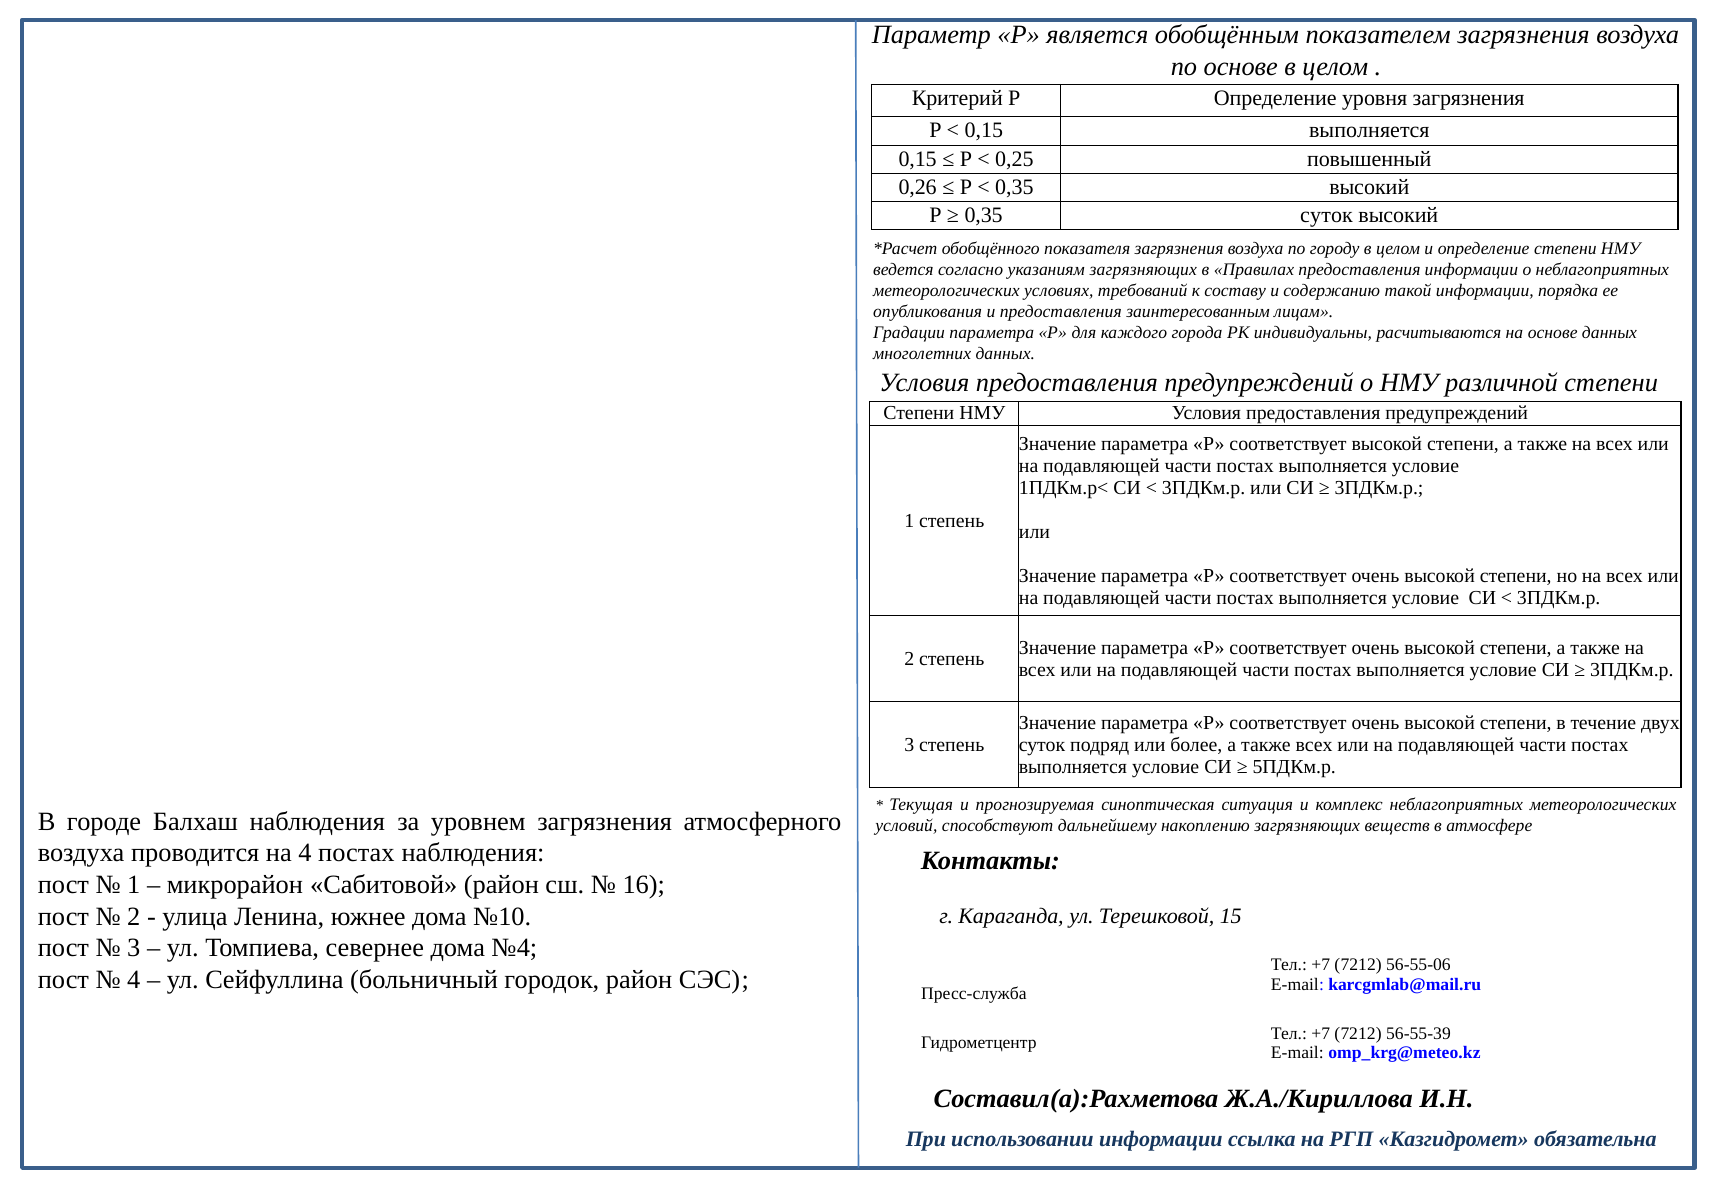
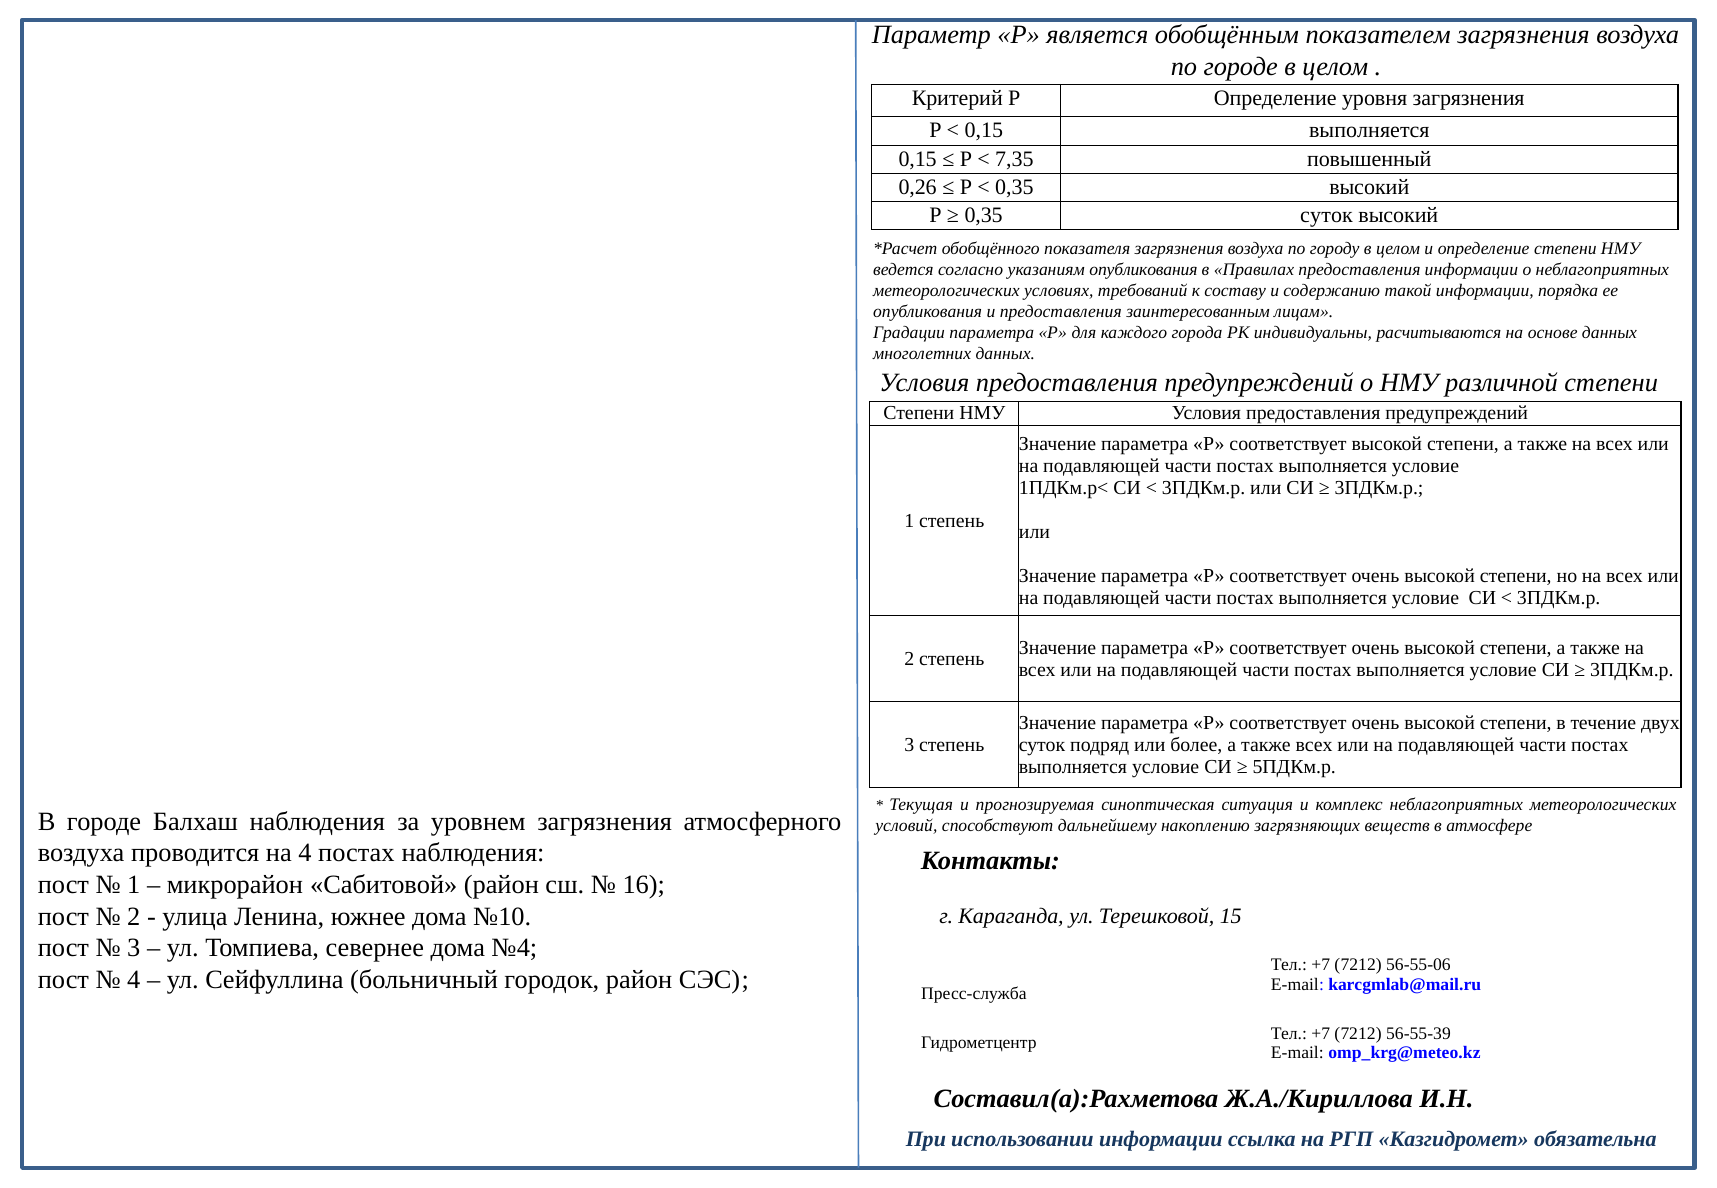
по основе: основе -> городе (1241, 66)
0,25: 0,25 -> 7,35 (1014, 159)
указаниям загрязняющих: загрязняющих -> опубликования (1143, 270)
